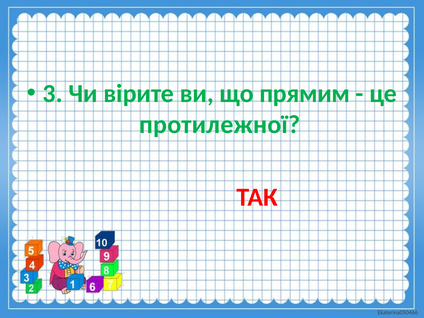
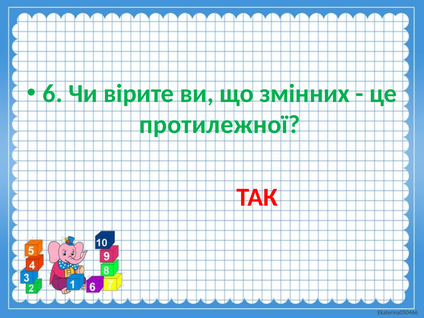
3: 3 -> 6 (53, 94)
прямим: прямим -> змінних (305, 94)
